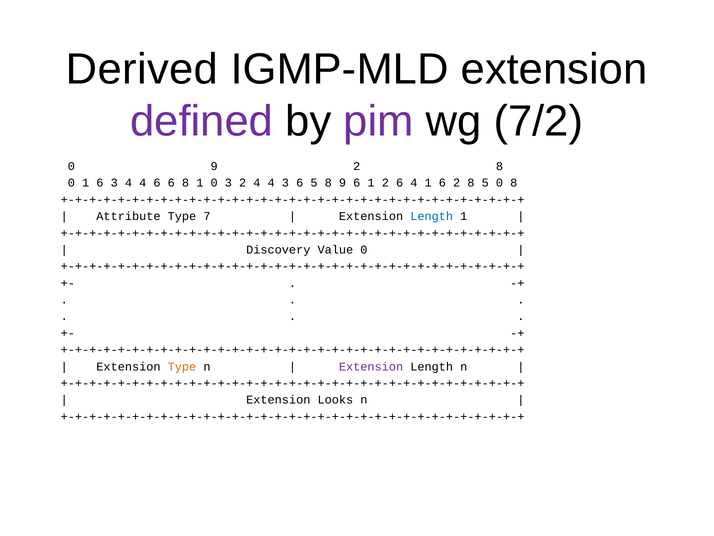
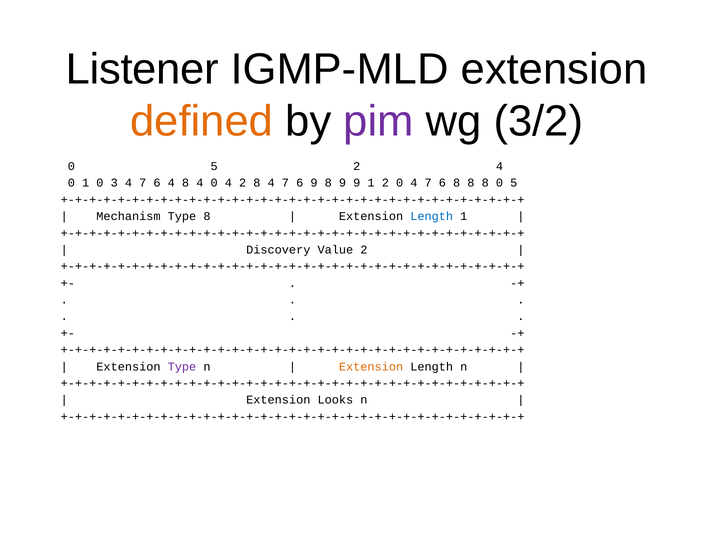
Derived: Derived -> Listener (142, 69)
defined colour: purple -> orange (202, 121)
7/2: 7/2 -> 3/2 (538, 121)
9: 9 -> 5 (214, 166)
8: 8 -> 4 (499, 166)
0 1 6: 6 -> 0 (100, 183)
3 4 4: 4 -> 7 (143, 183)
6 6: 6 -> 4 (171, 183)
1: 1 -> 4 (200, 183)
3: 3 -> 4 (228, 183)
2 4: 4 -> 8 (257, 183)
3: 3 -> 7 (285, 183)
6 5: 5 -> 9 (314, 183)
9 6: 6 -> 9 (357, 183)
2 6: 6 -> 0 (400, 183)
1: 1 -> 7 (428, 183)
6 2: 2 -> 8 (457, 183)
5: 5 -> 8 (485, 183)
8: 8 -> 5 (514, 183)
Attribute: Attribute -> Mechanism (128, 216)
Type 7: 7 -> 8 (207, 216)
Value 0: 0 -> 2 (364, 250)
Type colour: orange -> purple (182, 366)
Extension colour: purple -> orange (371, 366)
